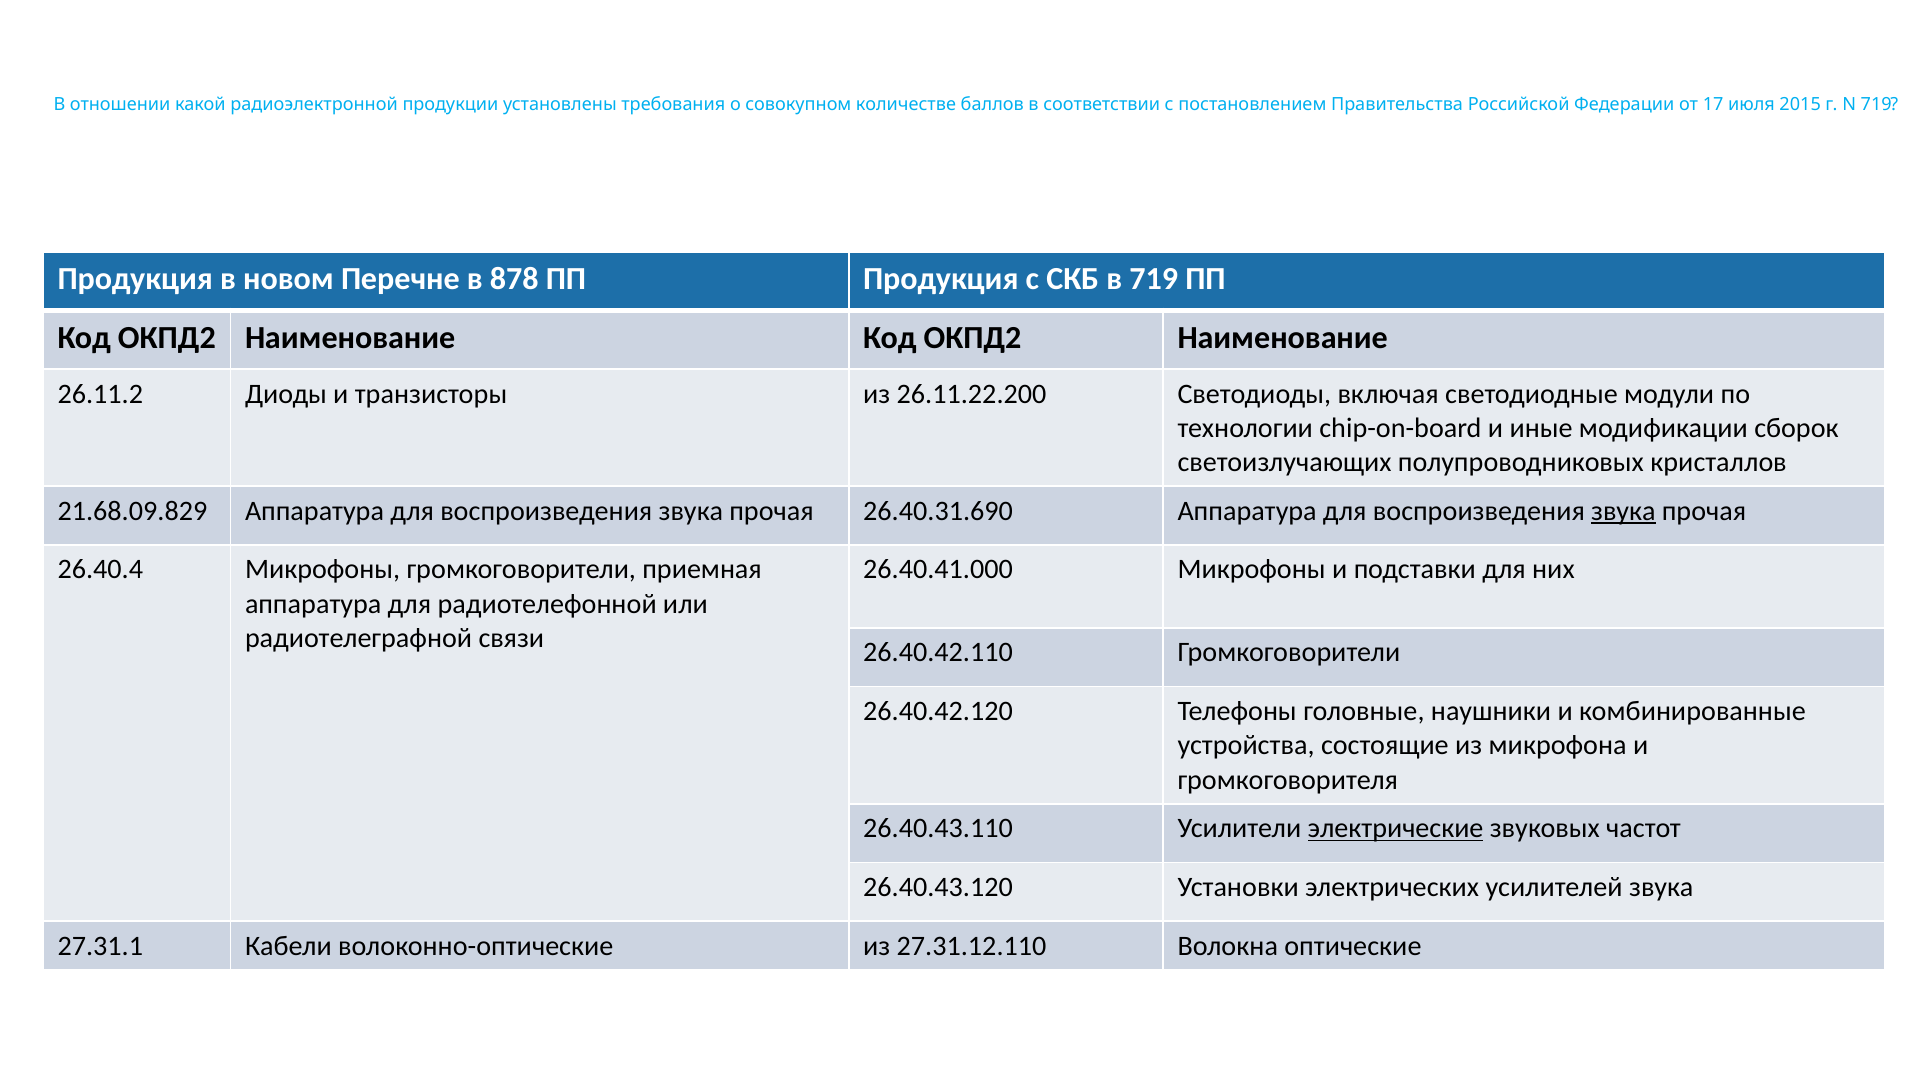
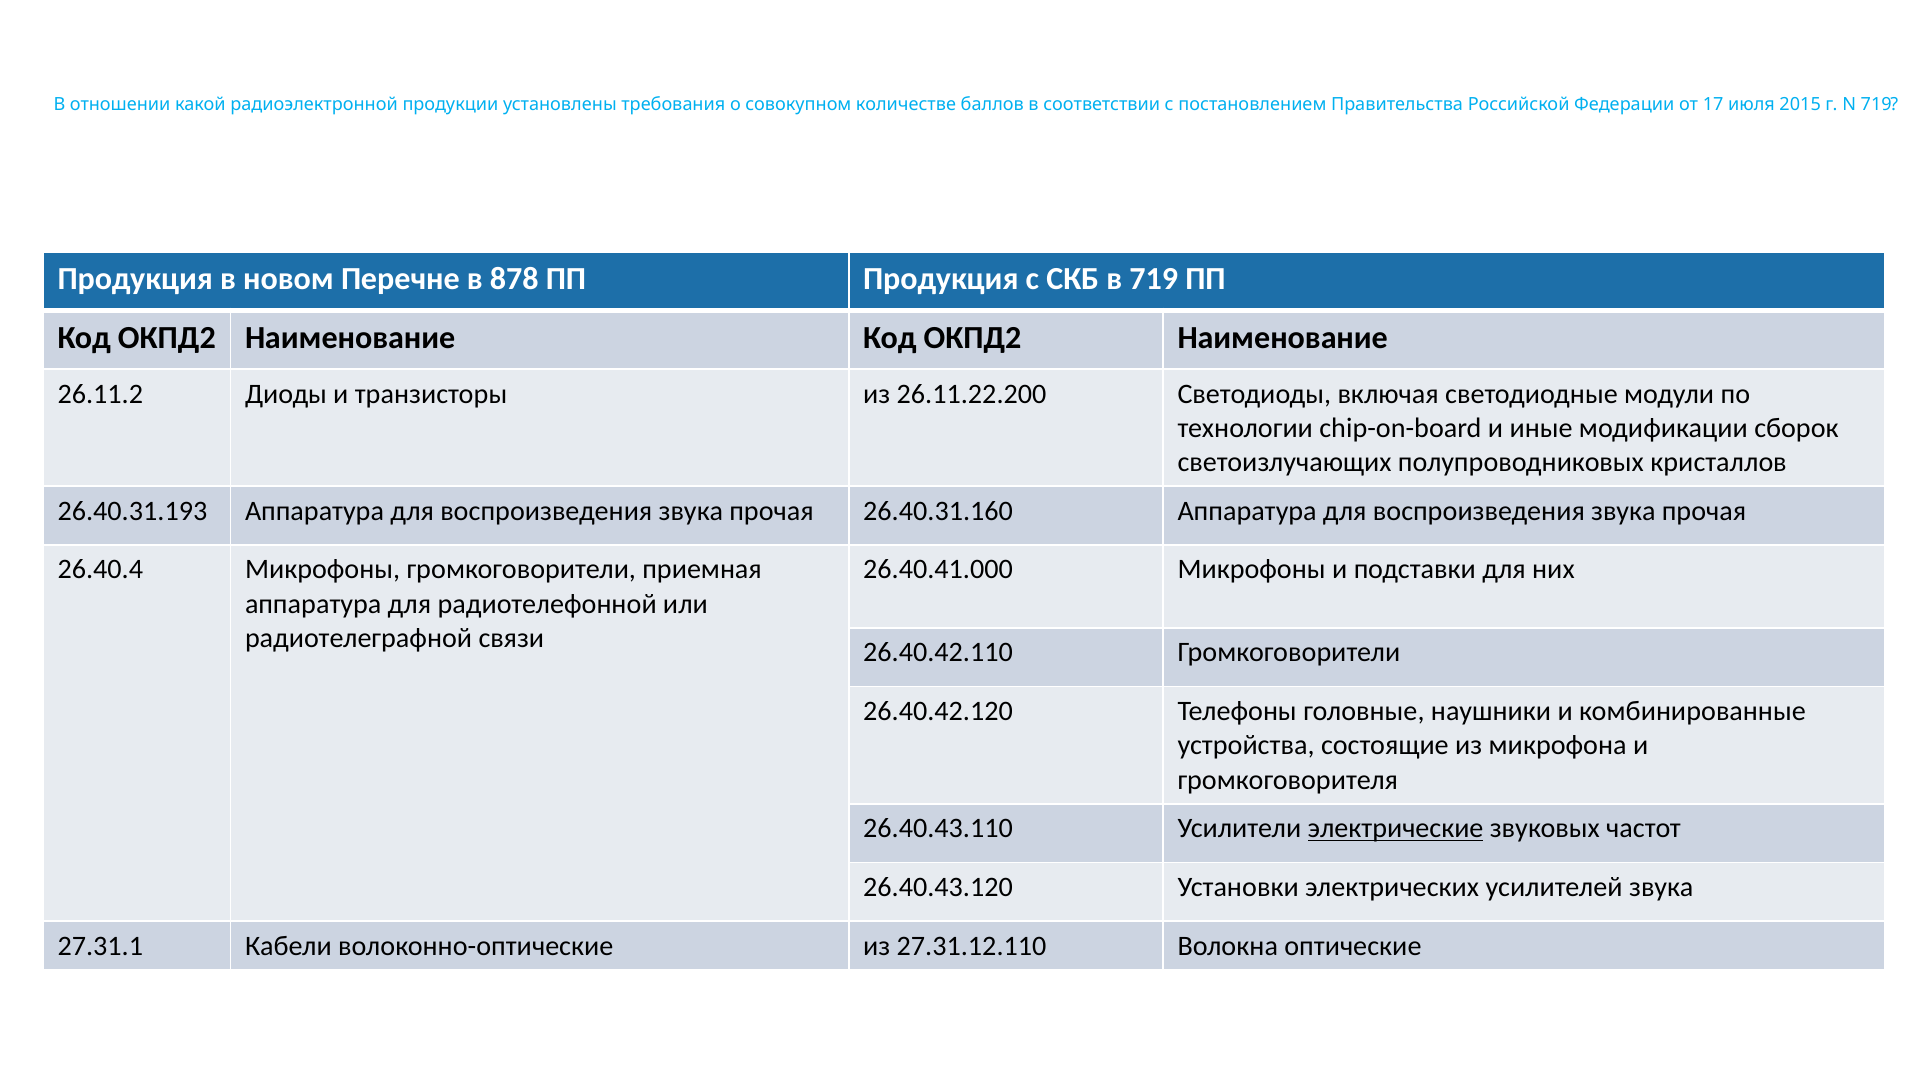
21.68.09.829: 21.68.09.829 -> 26.40.31.193 (132, 511)
26.40.31.690: 26.40.31.690 -> 26.40.31.160 (938, 511)
звука underline: present -> none (1623, 511)
